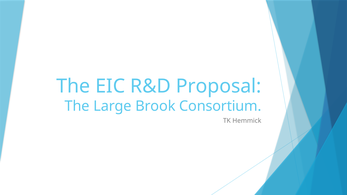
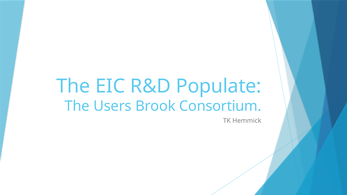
Proposal: Proposal -> Populate (219, 86)
Large: Large -> Users (112, 106)
